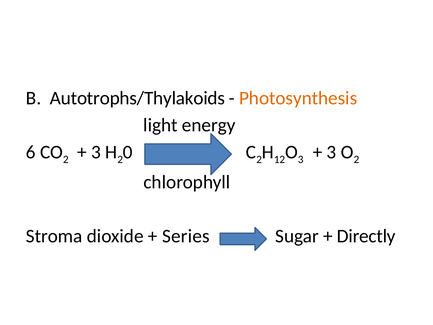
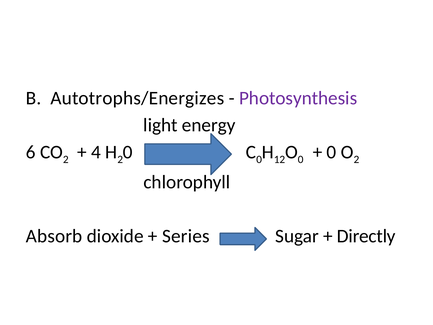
Autotrophs/Thylakoids: Autotrophs/Thylakoids -> Autotrophs/Energizes (137, 98)
Photosynthesis colour: orange -> purple (298, 98)
3: 3 -> 4 (96, 152)
2: 2 -> 0 (259, 159)
3: 3 -> 0 (301, 159)
3: 3 -> 0 (332, 152)
Stroma: Stroma -> Absorb (54, 236)
